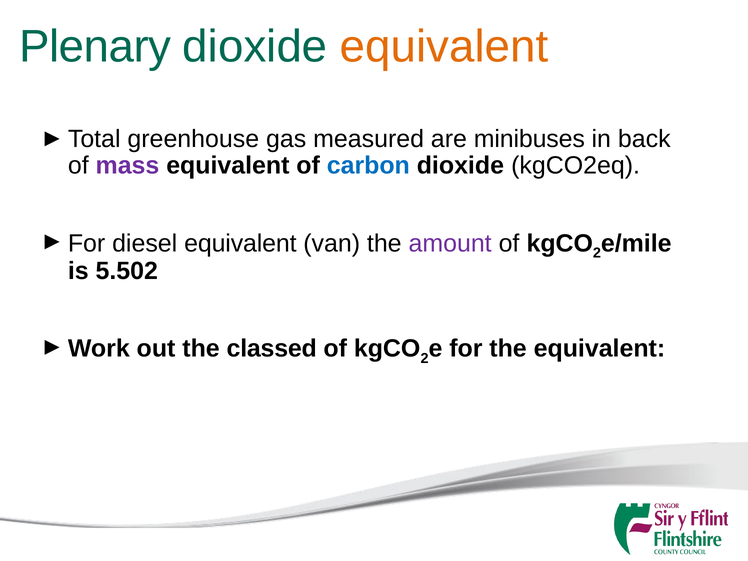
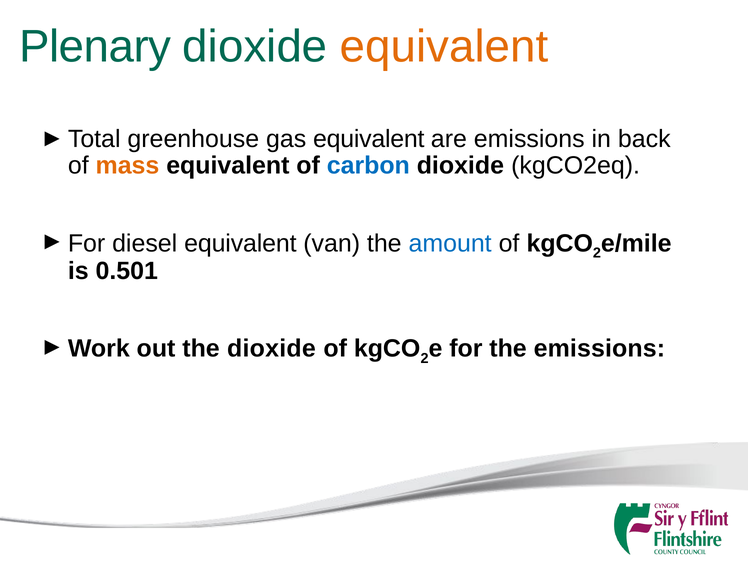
gas measured: measured -> equivalent (369, 139)
are minibuses: minibuses -> emissions (529, 139)
mass colour: purple -> orange (127, 166)
amount colour: purple -> blue (450, 243)
5.502: 5.502 -> 0.501 (127, 271)
the classed: classed -> dioxide (271, 349)
the equivalent: equivalent -> emissions (599, 349)
